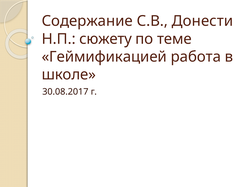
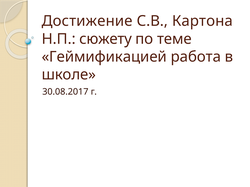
Содержание: Содержание -> Достижение (87, 21)
Донести: Донести -> Картона (202, 21)
